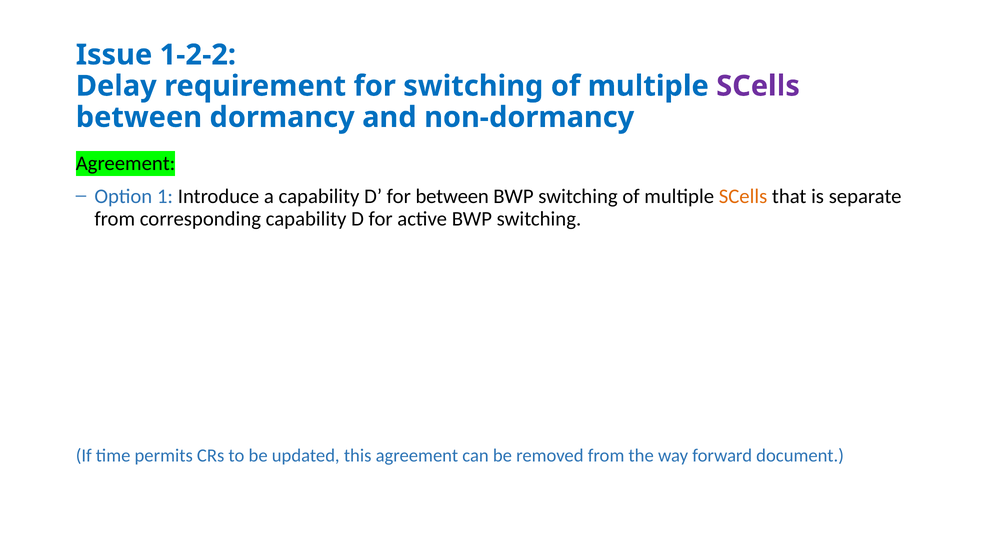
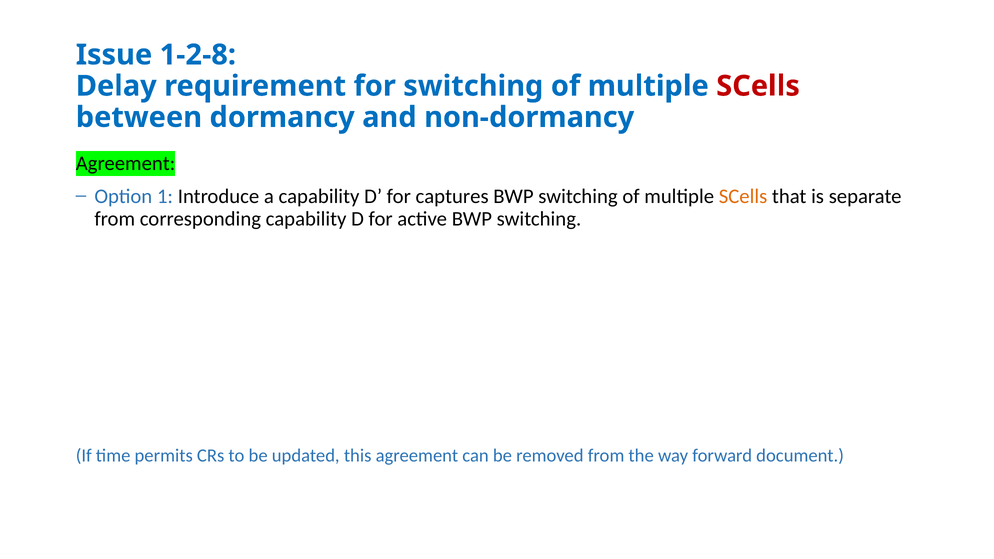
1-2-2: 1-2-2 -> 1-2-8 (198, 55)
SCells colour: purple -> red (758, 86)
for between: between -> captures (452, 196)
